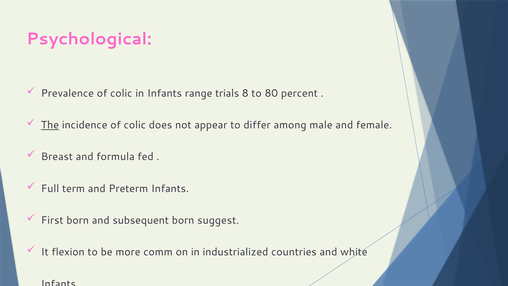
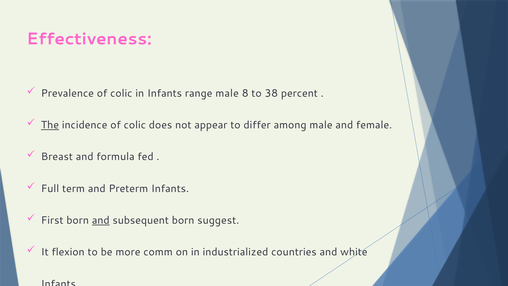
Psychological: Psychological -> Effectiveness (89, 39)
range trials: trials -> male (227, 93)
80: 80 -> 38 (271, 93)
and underline: none -> present (101, 220)
